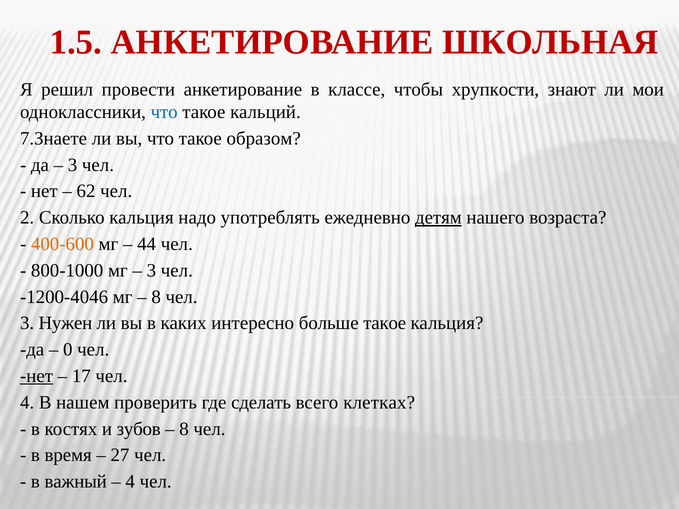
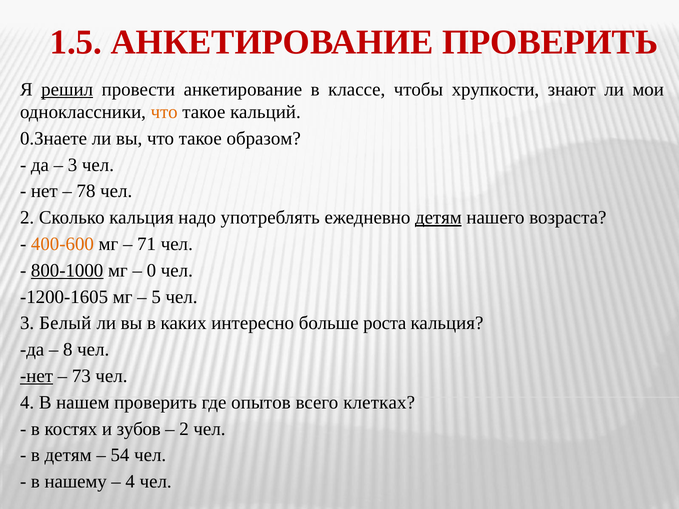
АНКЕТИРОВАНИЕ ШКОЛЬНАЯ: ШКОЛЬНАЯ -> ПРОВЕРИТЬ (550, 42)
решил underline: none -> present (67, 89)
что colour: blue -> orange (164, 112)
7.Знаете: 7.Знаете -> 0.Знаете (54, 139)
62: 62 -> 78 (86, 191)
44: 44 -> 71 (147, 244)
800-1000 underline: none -> present (67, 271)
3: 3 -> 0 (151, 271)
-1200-4046: -1200-4046 -> -1200-1605 (64, 297)
8: 8 -> 5 (156, 297)
Нужен: Нужен -> Белый (65, 323)
больше такое: такое -> роста (385, 323)
0: 0 -> 8 (68, 350)
17: 17 -> 73 (81, 376)
сделать: сделать -> опытов (261, 403)
8: 8 -> 2 (184, 429)
в время: время -> детям (68, 455)
27: 27 -> 54 (120, 455)
важный: важный -> нашему (76, 482)
